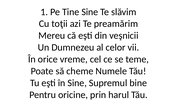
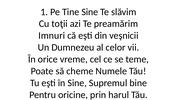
Mereu: Mereu -> Imnuri (52, 35)
